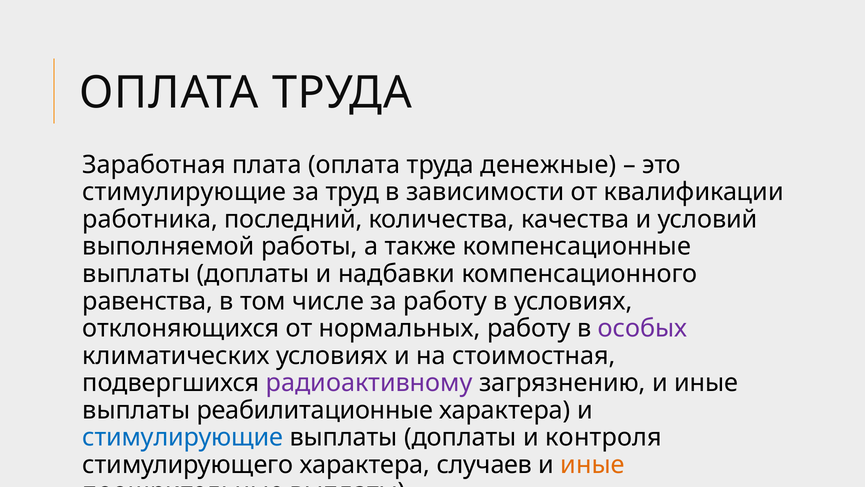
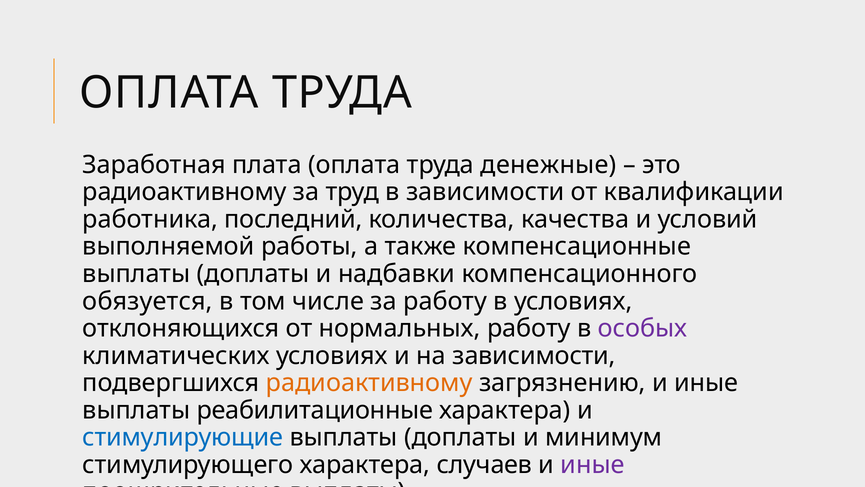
стимулирующие: стимулирующие -> радиоактивному (185, 192)
равенства: равенства -> обязуется (148, 301)
на стоимостная: стоимостная -> зависимости (534, 355)
радиоактивному colour: purple -> orange (369, 383)
контроля: контроля -> минимум (604, 437)
иные colour: orange -> purple (593, 464)
